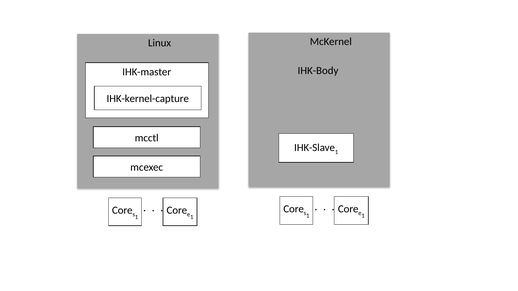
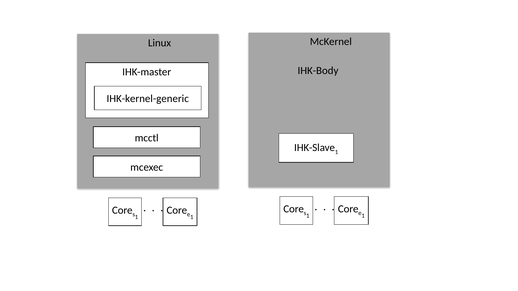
IHK-kernel-capture: IHK-kernel-capture -> IHK-kernel-generic (148, 99)
